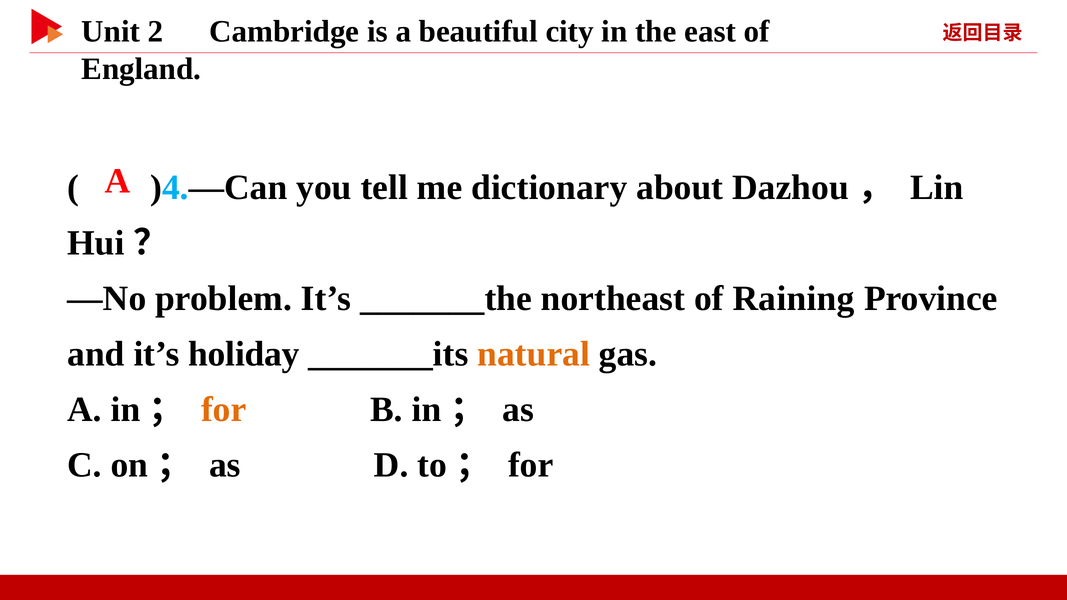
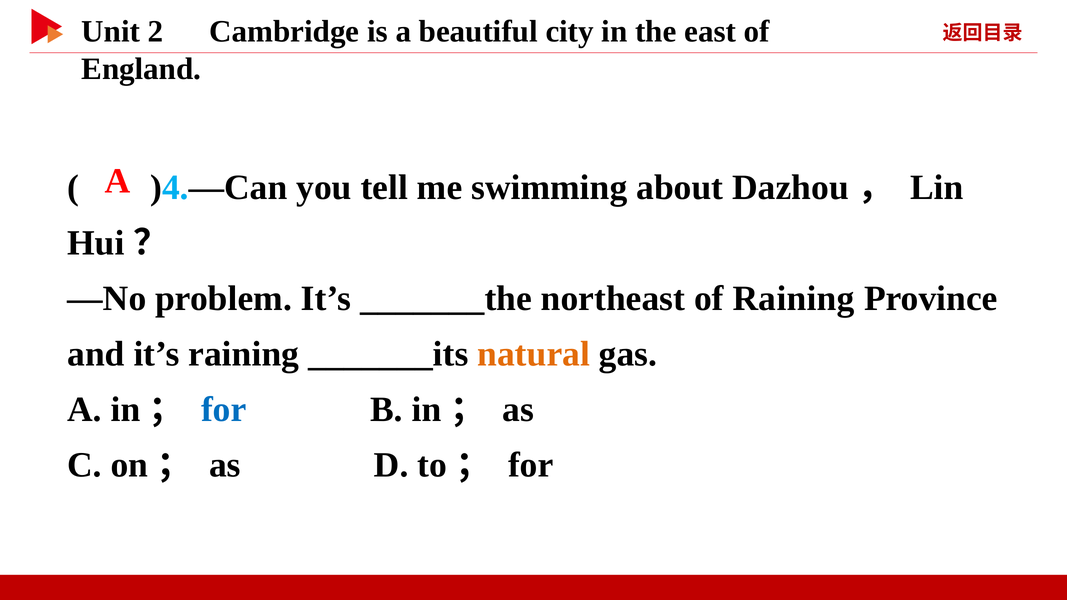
dictionary: dictionary -> swimming (549, 188)
it’s holiday: holiday -> raining (244, 354)
for colour: orange -> blue (224, 410)
